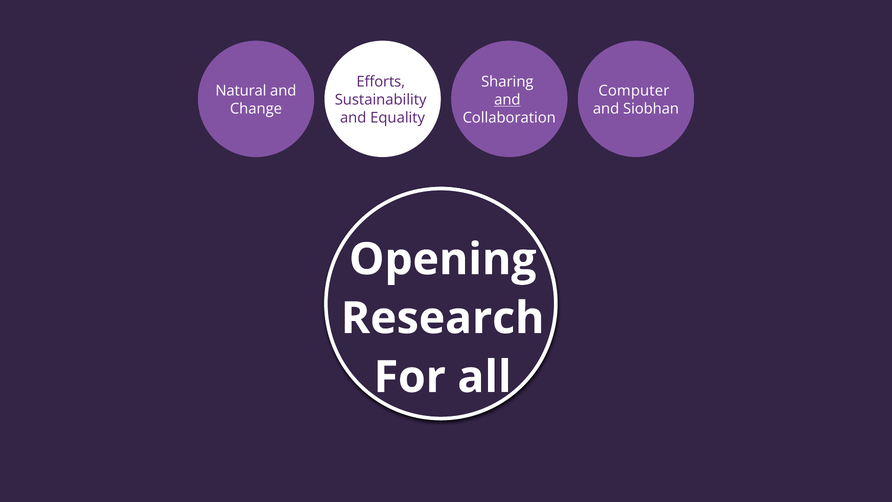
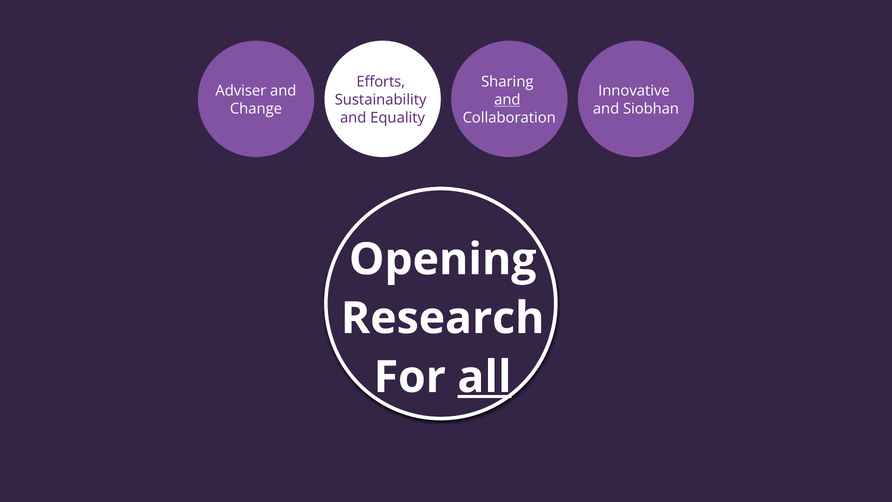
Natural: Natural -> Adviser (241, 91)
Computer: Computer -> Innovative (634, 91)
all underline: none -> present (484, 377)
